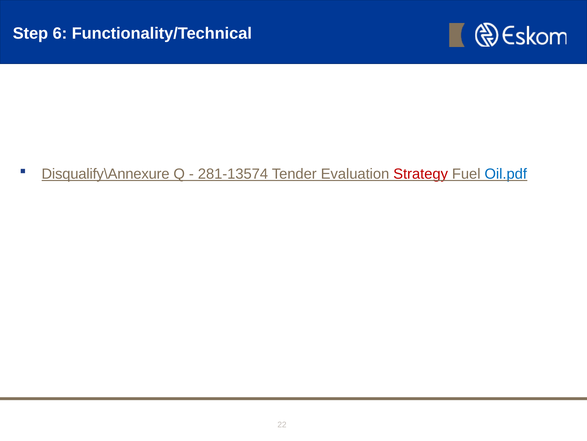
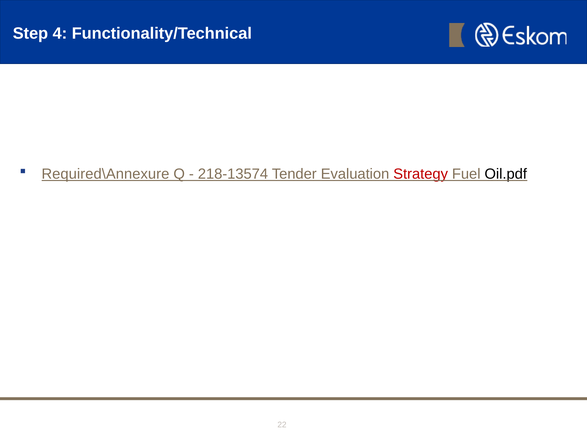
6: 6 -> 4 (60, 33)
Disqualify\Annexure: Disqualify\Annexure -> Required\Annexure (105, 174)
281-13574: 281-13574 -> 218-13574 (233, 174)
Oil.pdf colour: blue -> black (506, 174)
